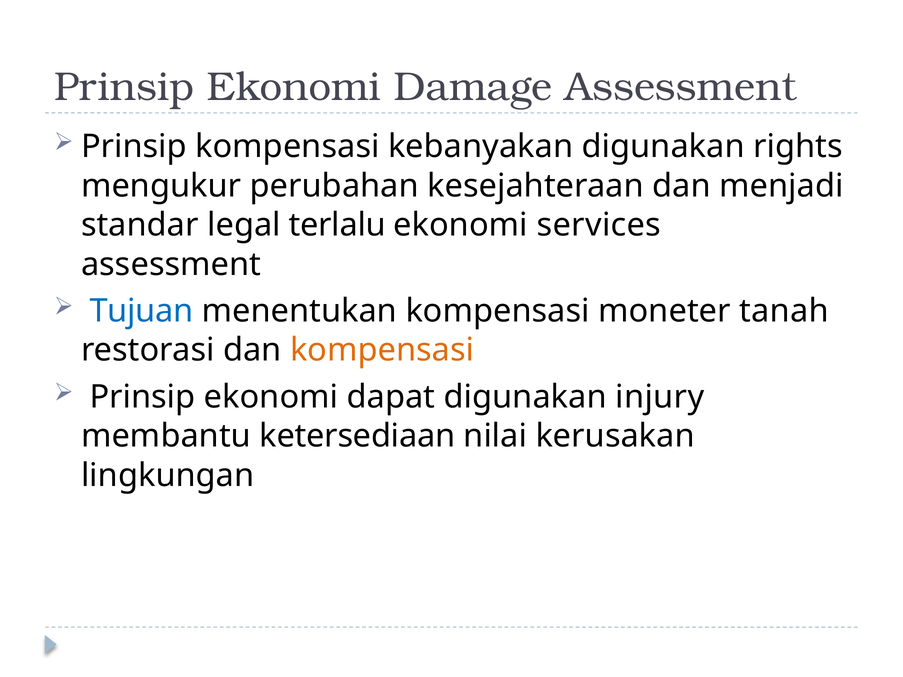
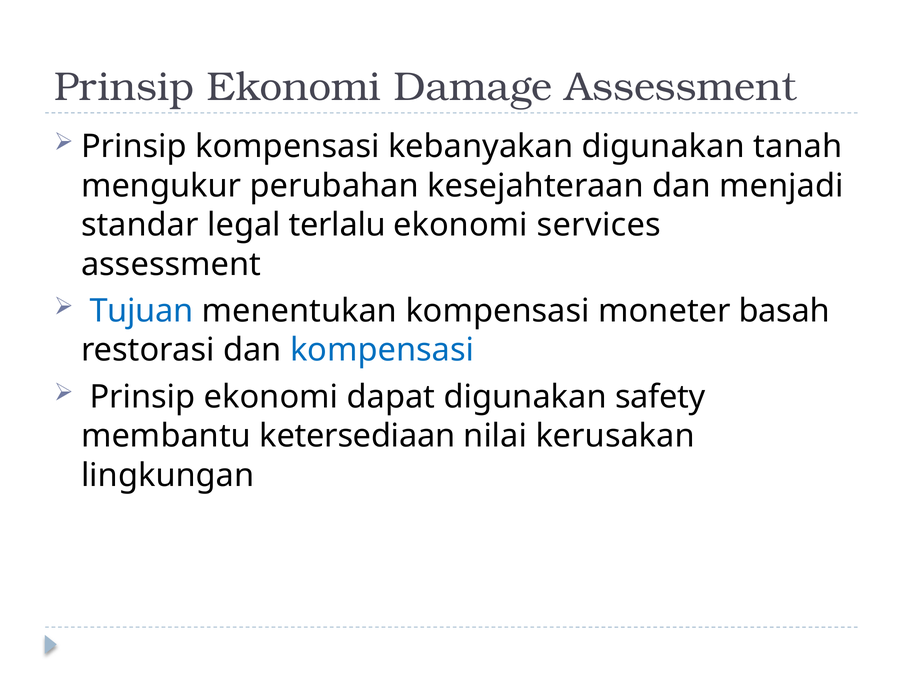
rights: rights -> tanah (798, 147)
tanah: tanah -> basah (784, 311)
kompensasi colour: orange -> blue (382, 350)
injury: injury -> safety (660, 397)
